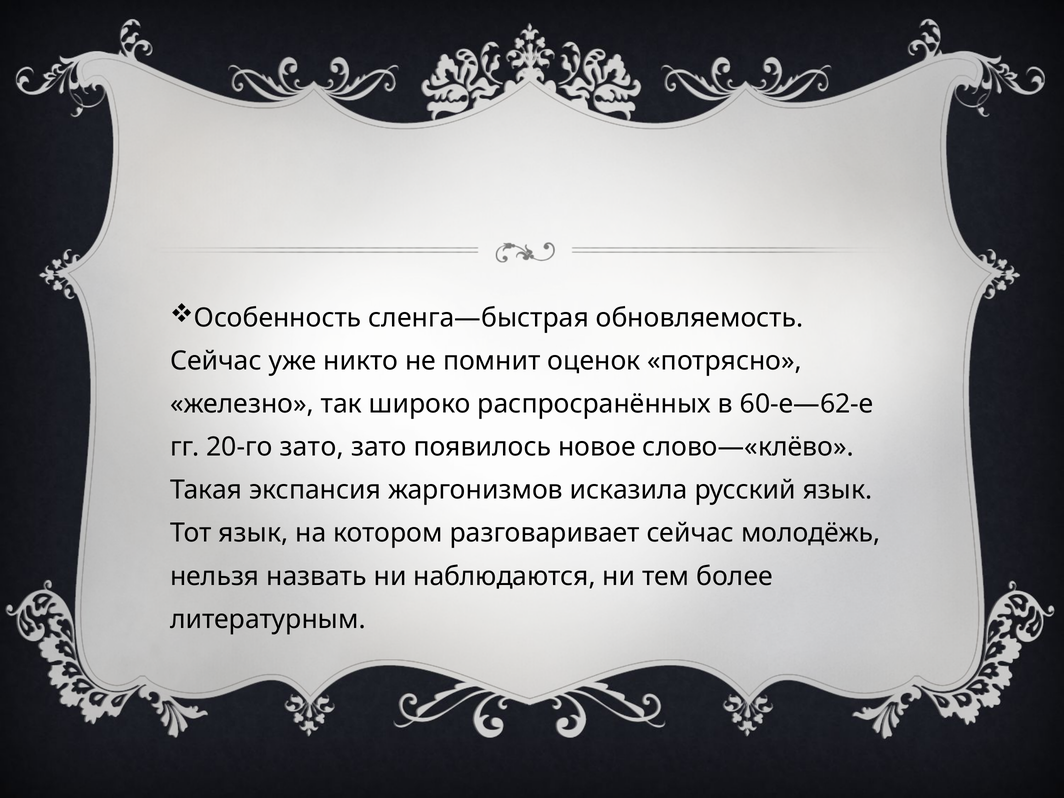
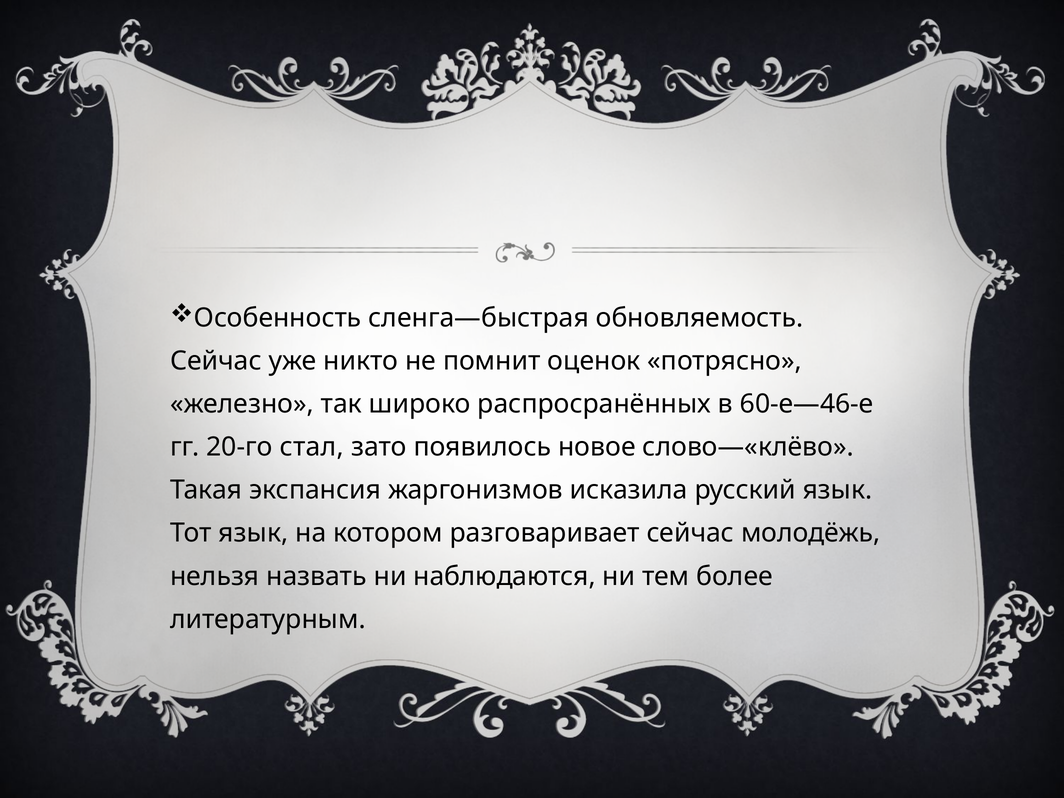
60-е—62-е: 60-е—62-е -> 60-е—46-е (807, 404)
20-го зато: зато -> стал (312, 447)
